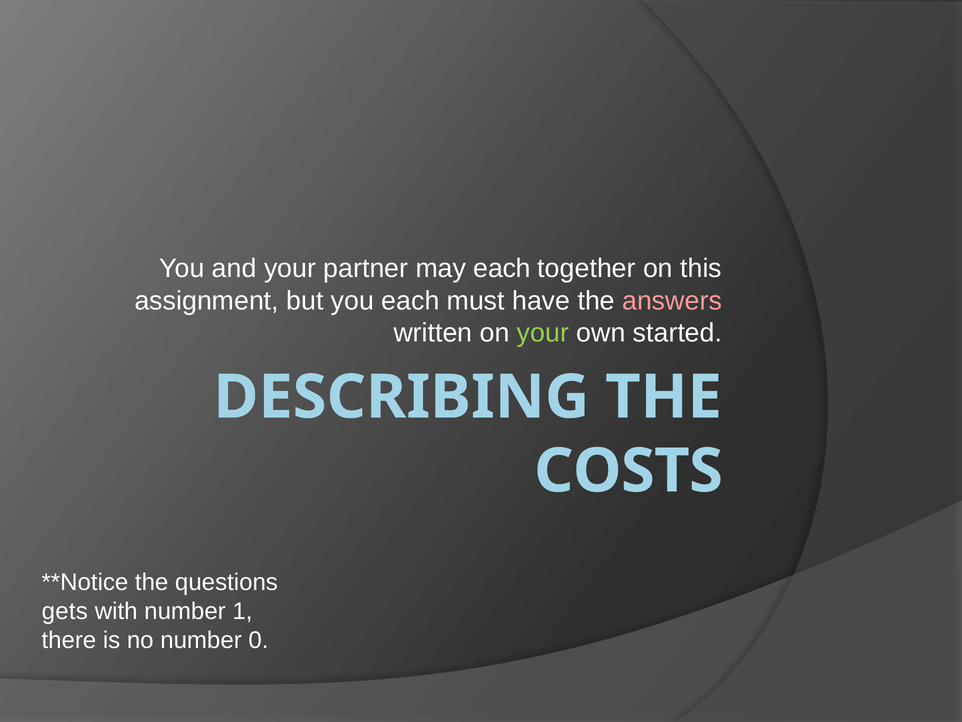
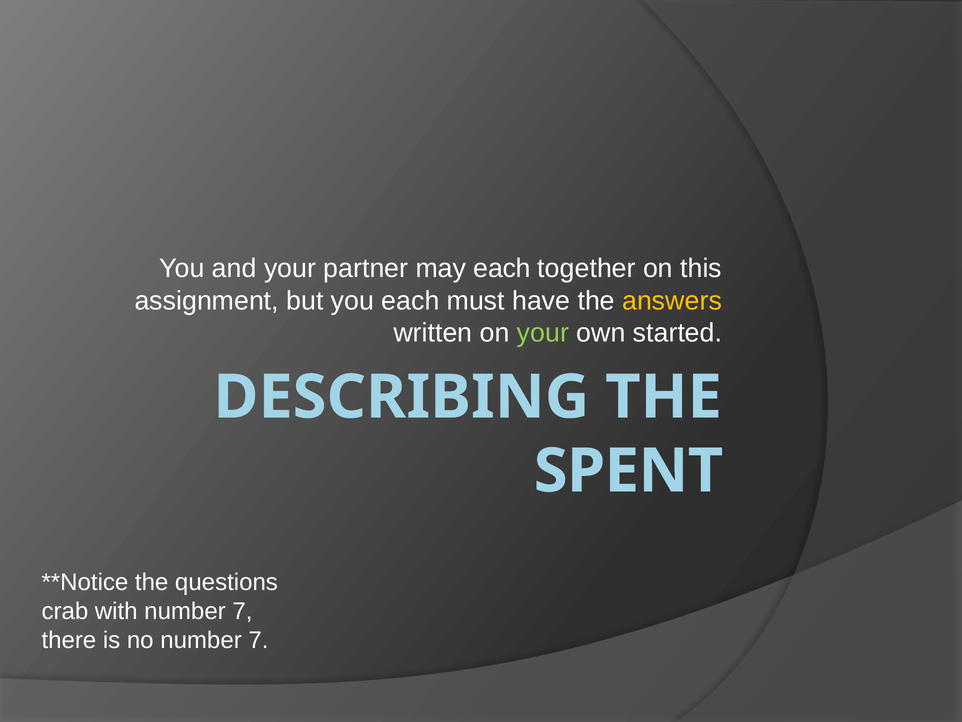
answers colour: pink -> yellow (672, 301)
COSTS: COSTS -> SPENT (628, 471)
gets: gets -> crab (65, 611)
with number 1: 1 -> 7 (242, 611)
no number 0: 0 -> 7 (258, 640)
